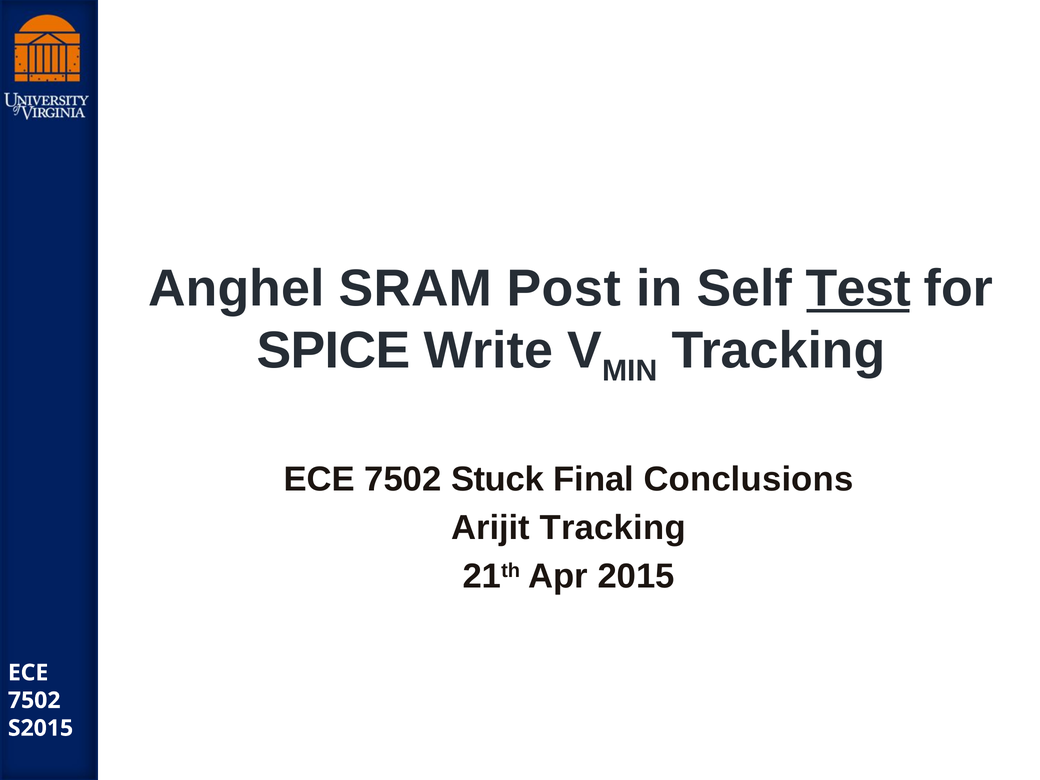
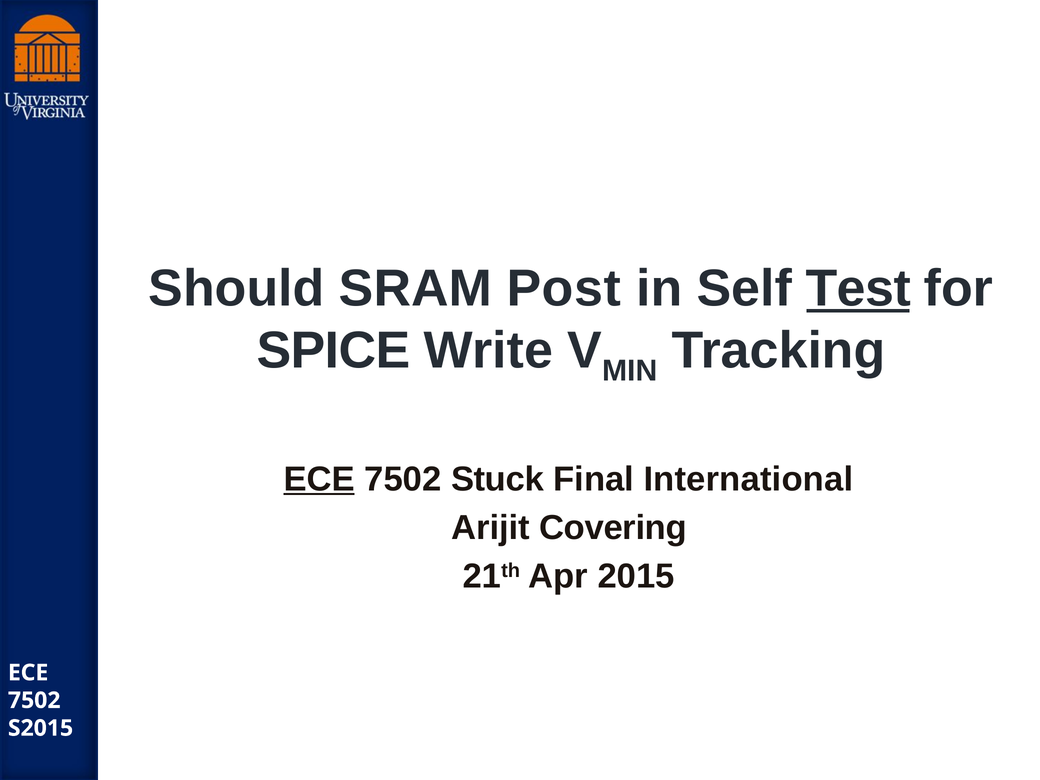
Anghel: Anghel -> Should (236, 288)
ECE underline: none -> present (319, 479)
Conclusions: Conclusions -> International (748, 479)
Arijit Tracking: Tracking -> Covering (613, 528)
